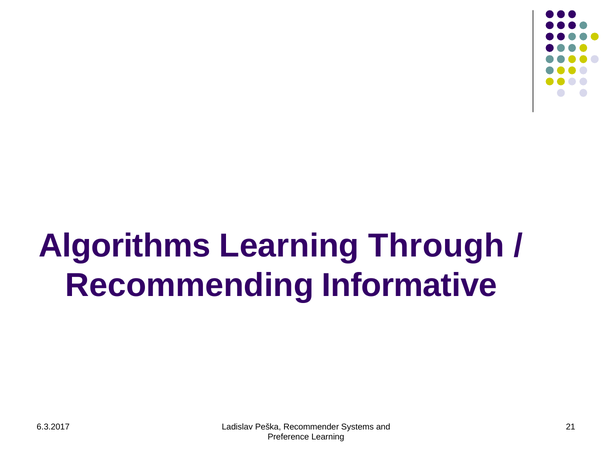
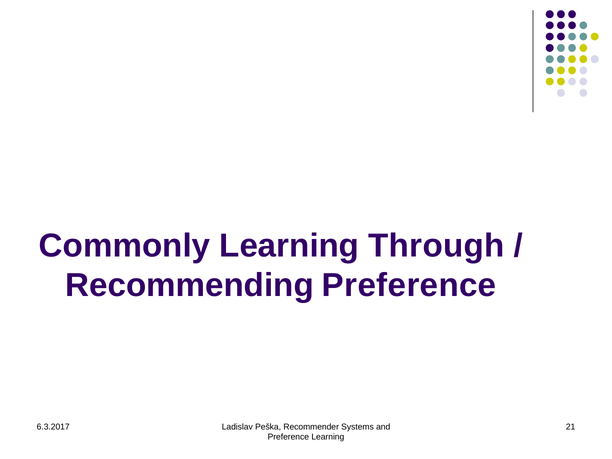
Algorithms: Algorithms -> Commonly (125, 246)
Recommending Informative: Informative -> Preference (409, 285)
